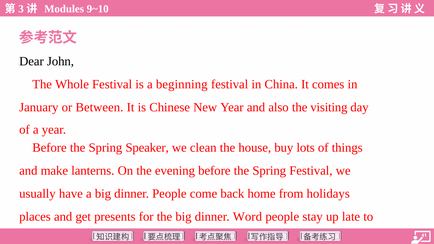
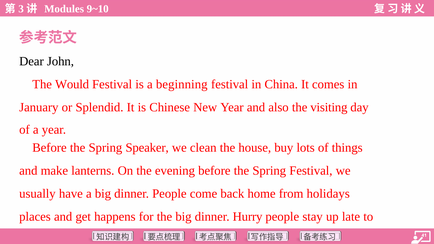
Whole: Whole -> Would (72, 84)
Between: Between -> Splendid (99, 107)
presents: presents -> happens (115, 217)
Word: Word -> Hurry (248, 217)
